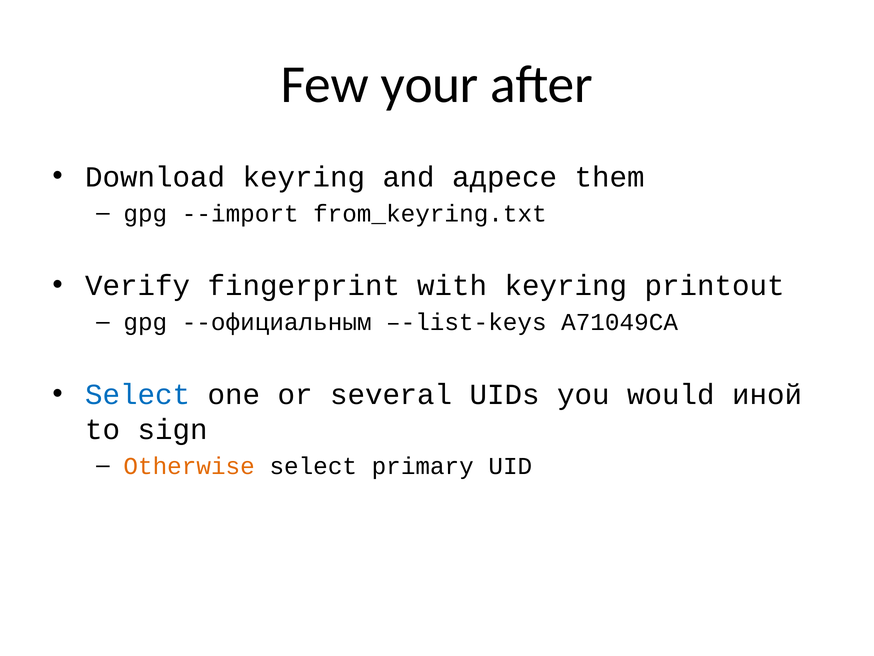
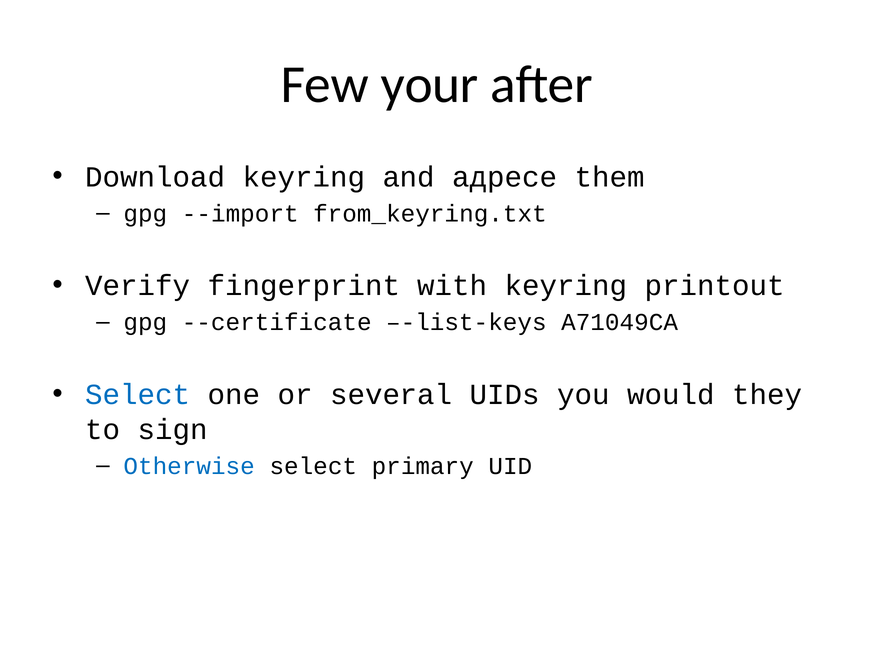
--официальным: --официальным -> --certificate (277, 322)
иной: иной -> they (767, 394)
Otherwise colour: orange -> blue (189, 466)
